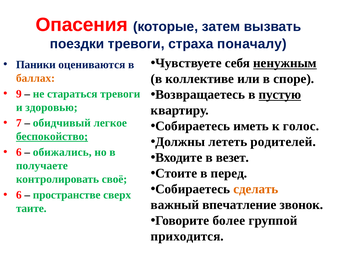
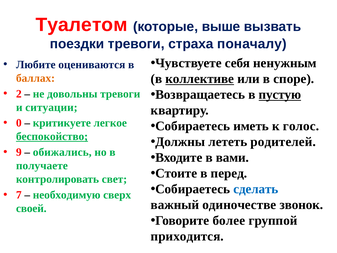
Опасения: Опасения -> Туалетом (82, 25)
затем: затем -> выше (221, 27)
ненужным underline: present -> none (285, 63)
Паники: Паники -> Любите (36, 65)
коллективе underline: none -> present (200, 79)
9: 9 -> 2 (19, 94)
стараться: стараться -> довольны (72, 94)
здоровью: здоровью -> ситуации (51, 107)
7: 7 -> 0 (19, 123)
обидчивый: обидчивый -> критикуете (62, 123)
6: 6 -> 9 (19, 152)
везет: везет -> вами (232, 158)
своё: своё -> свет (114, 179)
сделать colour: orange -> blue (256, 189)
6: 6 -> 7 (19, 195)
пространстве: пространстве -> необходимую (67, 195)
впечатление: впечатление -> одиночестве (239, 205)
таите: таите -> своей (31, 208)
